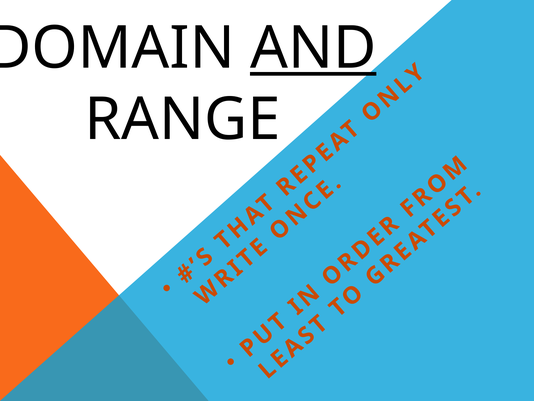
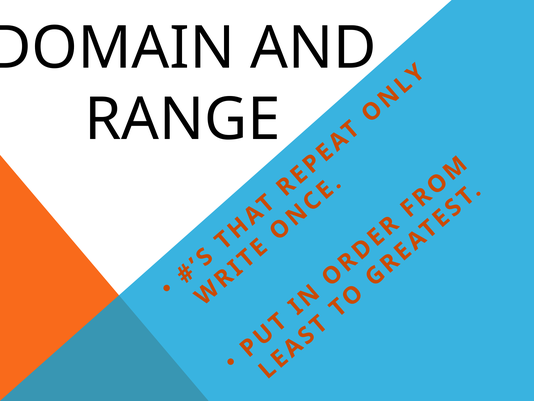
AND underline: present -> none (313, 48)
